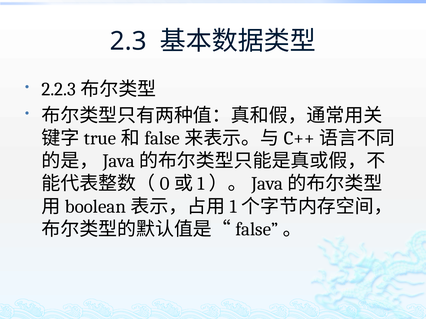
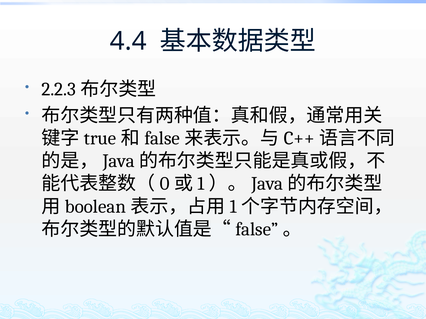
2.3: 2.3 -> 4.4 (128, 41)
